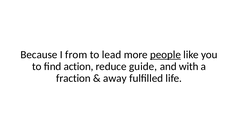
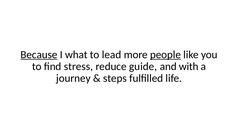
Because underline: none -> present (39, 55)
from: from -> what (76, 55)
action: action -> stress (78, 66)
fraction: fraction -> journey (73, 78)
away: away -> steps (115, 78)
